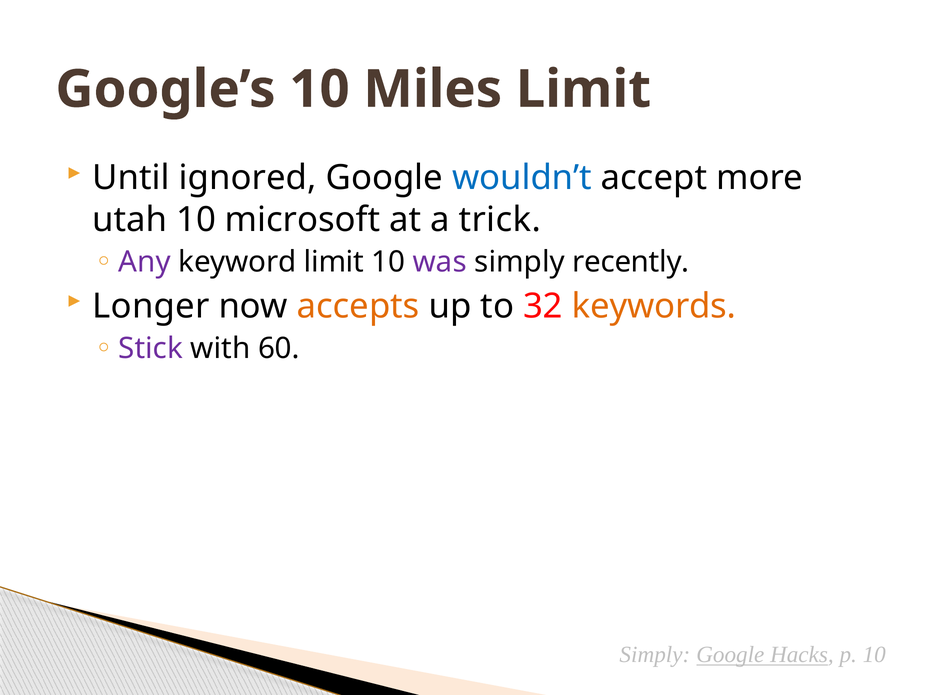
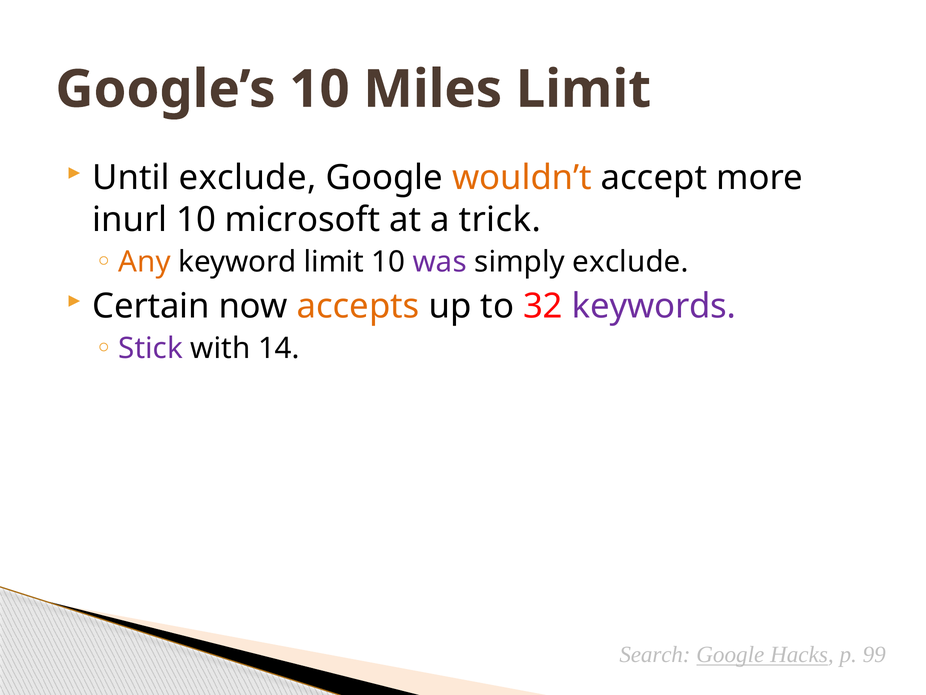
Until ignored: ignored -> exclude (248, 178)
wouldn’t colour: blue -> orange (522, 178)
utah: utah -> inurl (130, 220)
Any colour: purple -> orange (144, 262)
simply recently: recently -> exclude (631, 262)
Longer: Longer -> Certain (151, 306)
keywords colour: orange -> purple (654, 306)
60: 60 -> 14 (279, 348)
Simply: Simply -> Search (655, 654)
p 10: 10 -> 99 (874, 654)
